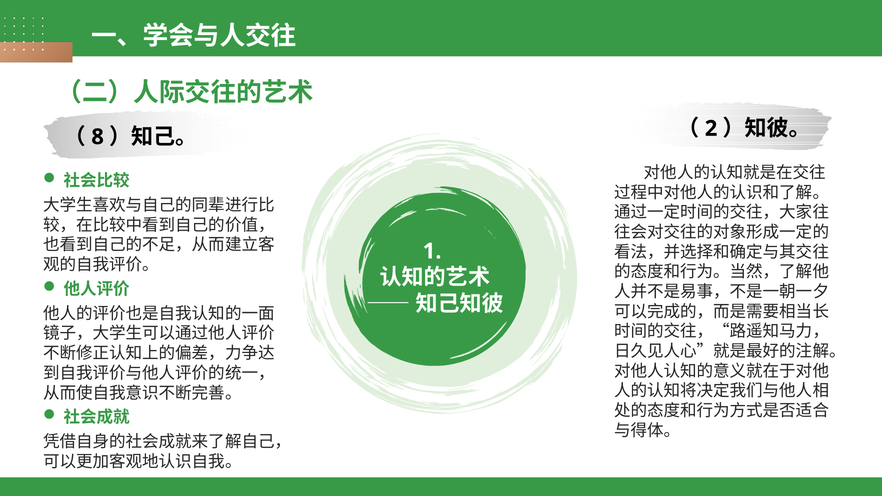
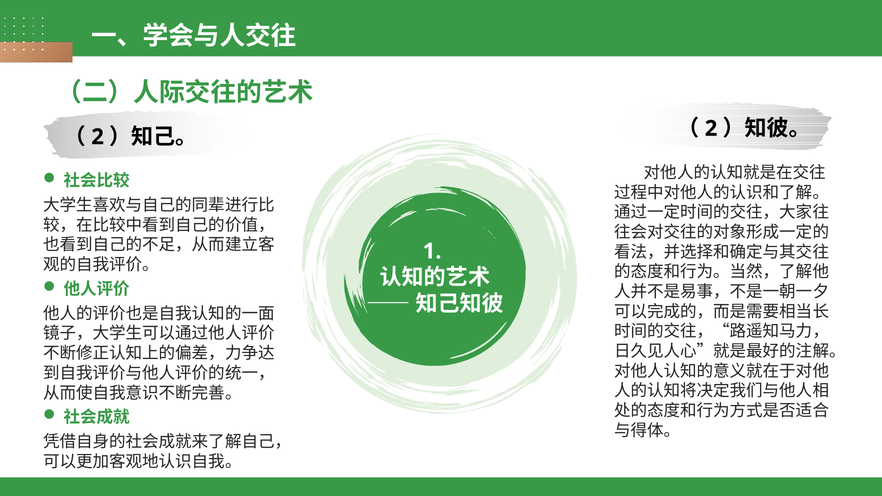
8: 8 -> 2 (98, 137)
